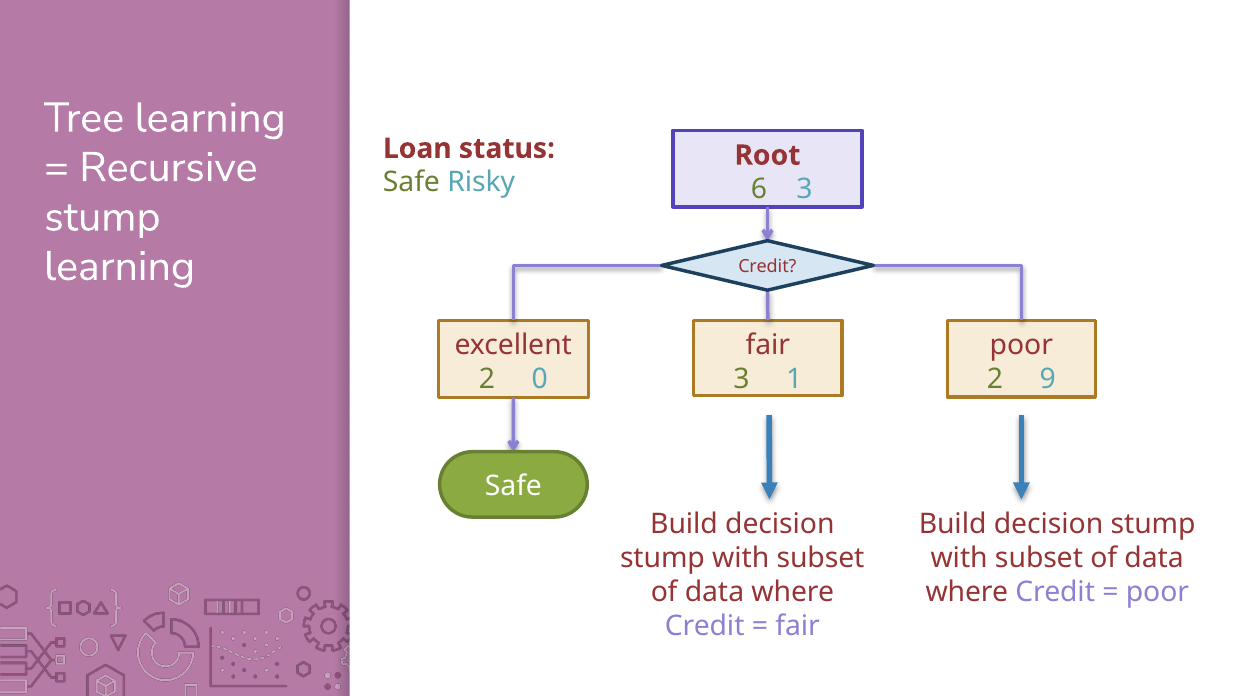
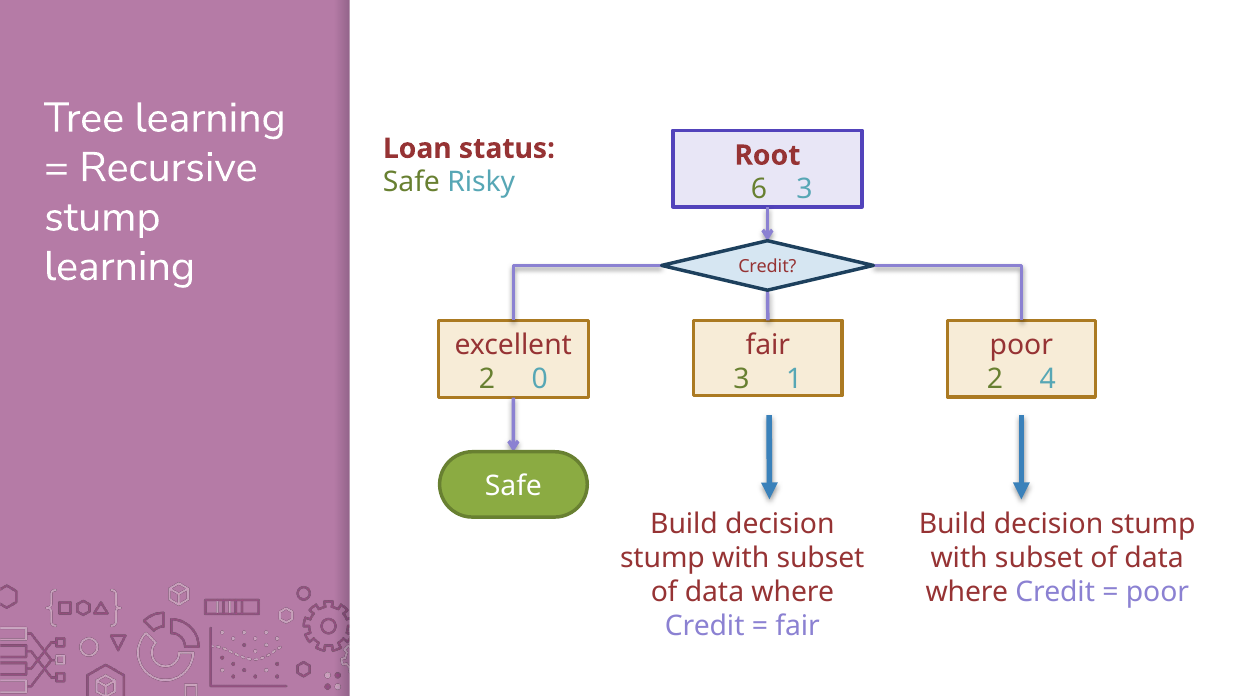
9: 9 -> 4 (1048, 379)
